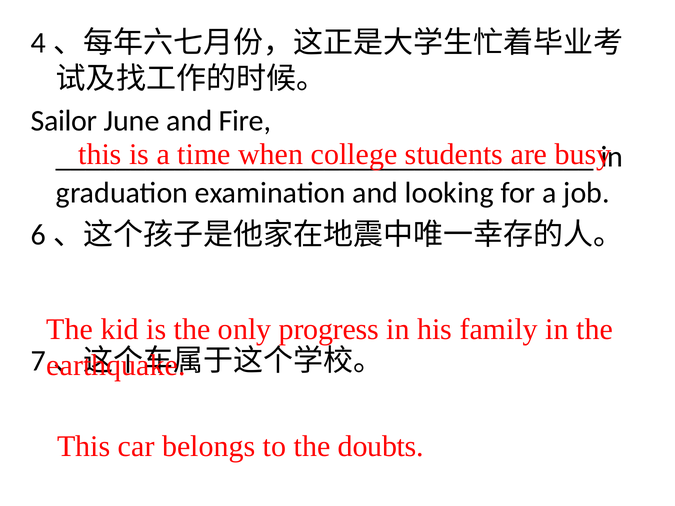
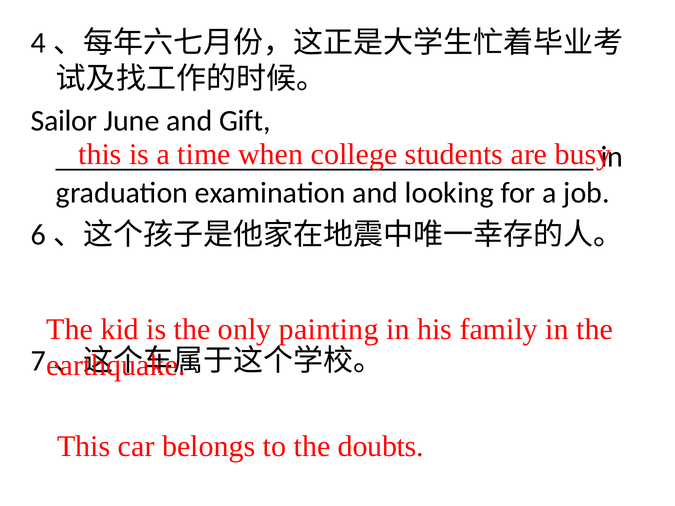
Fire: Fire -> Gift (245, 121)
progress: progress -> painting (329, 330)
